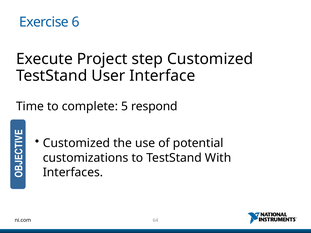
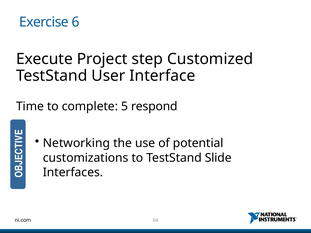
Customized: Customized -> Networking (77, 143)
With: With -> Slide (218, 158)
